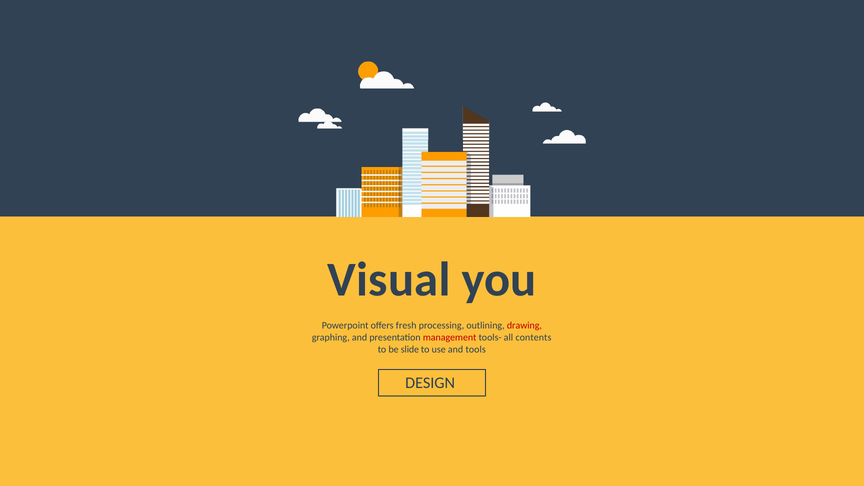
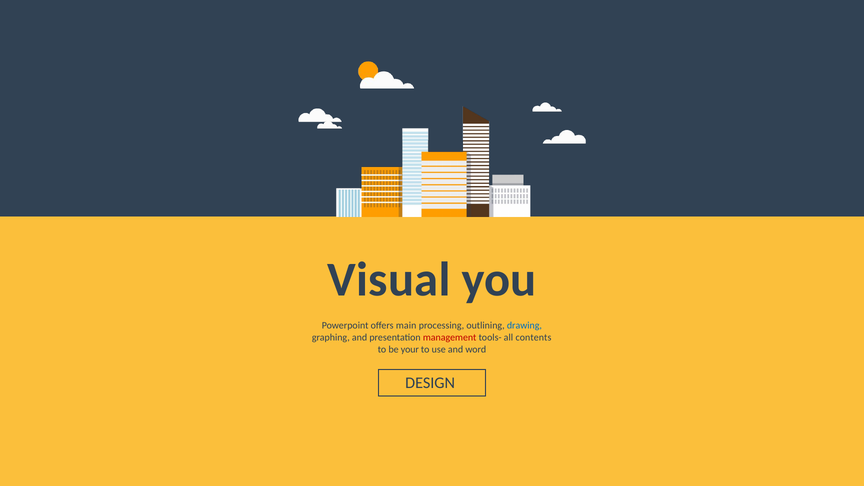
fresh: fresh -> main (406, 326)
drawing colour: red -> blue (524, 326)
slide: slide -> your (410, 349)
tools: tools -> word (476, 349)
